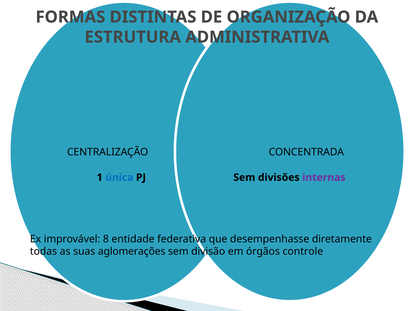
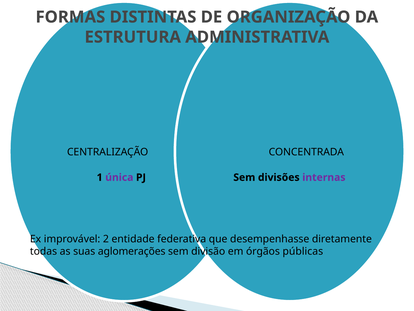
única colour: blue -> purple (119, 177)
8: 8 -> 2 (106, 239)
controle: controle -> públicas (303, 251)
